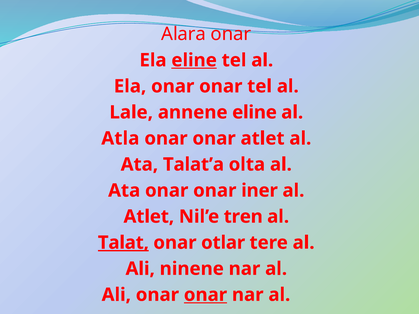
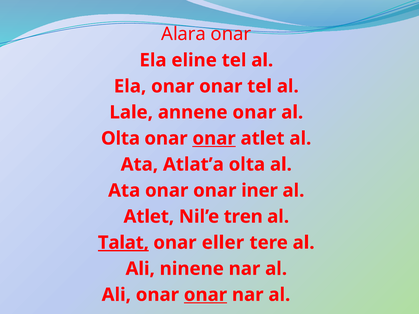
eline underline: present -> none (194, 60)
annene eline: eline -> onar (254, 112)
Atla: Atla -> Olta (121, 139)
onar underline: none -> present (214, 139)
Talat’a: Talat’a -> Atlat’a (193, 165)
otlar: otlar -> eller (223, 243)
